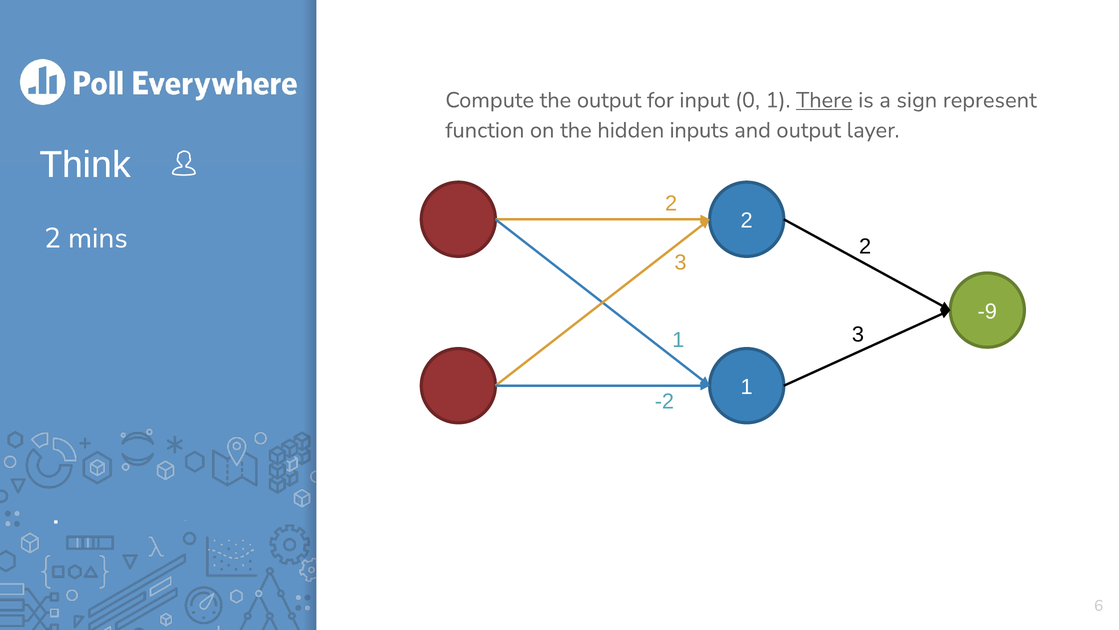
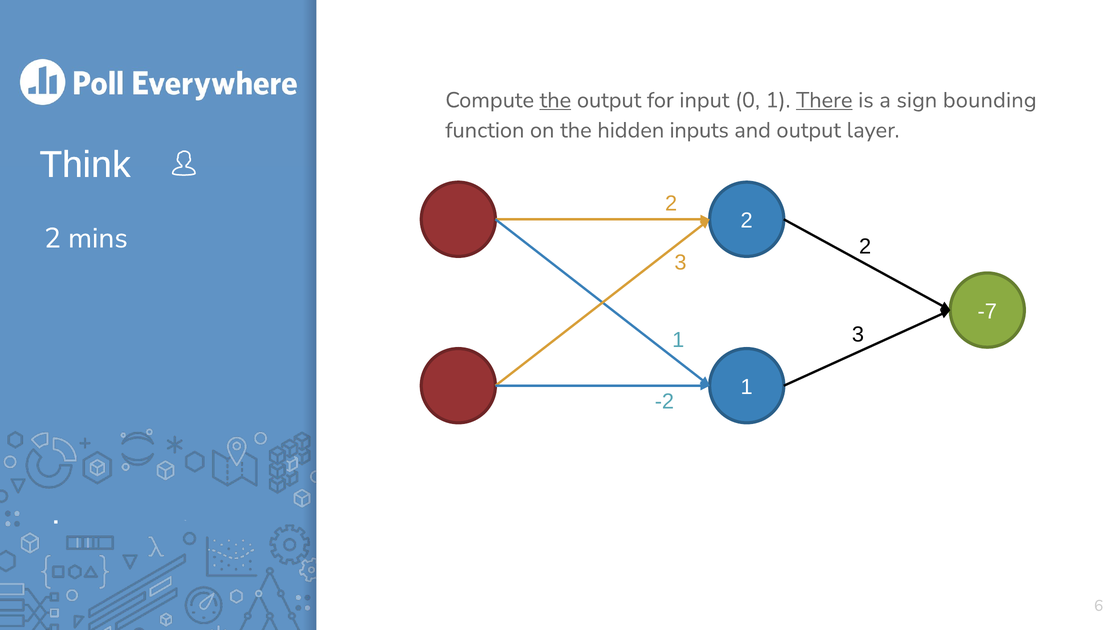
the underline: none -> present (555, 100)
represent: represent -> bounding (990, 100)
-9: -9 -> -7 (987, 311)
